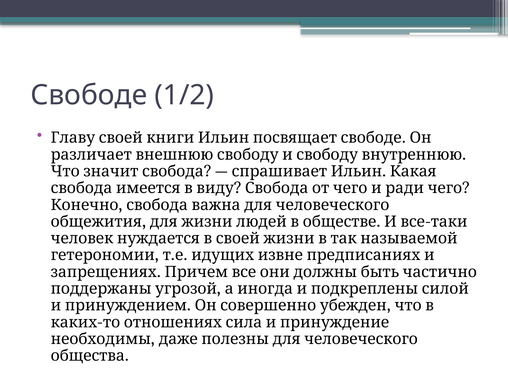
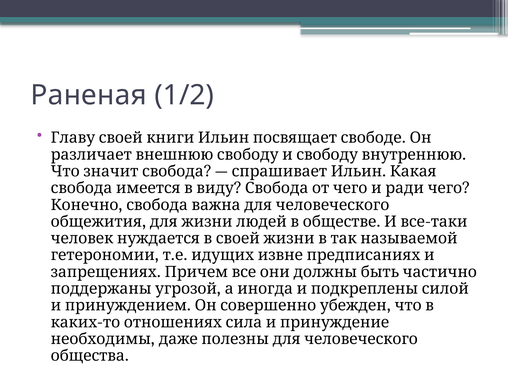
Свободе: Свободе -> Раненая (89, 95)
